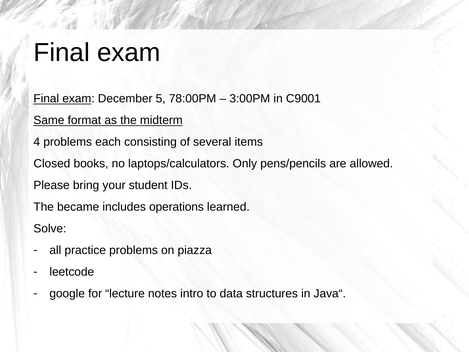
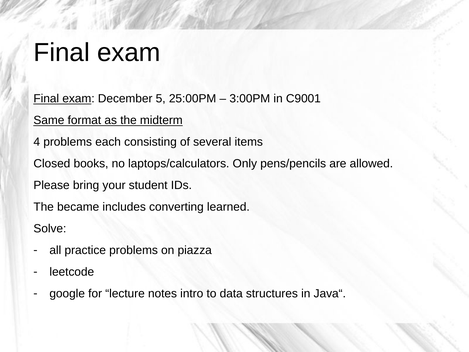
78:00PM: 78:00PM -> 25:00PM (193, 99)
operations: operations -> converting (176, 207)
